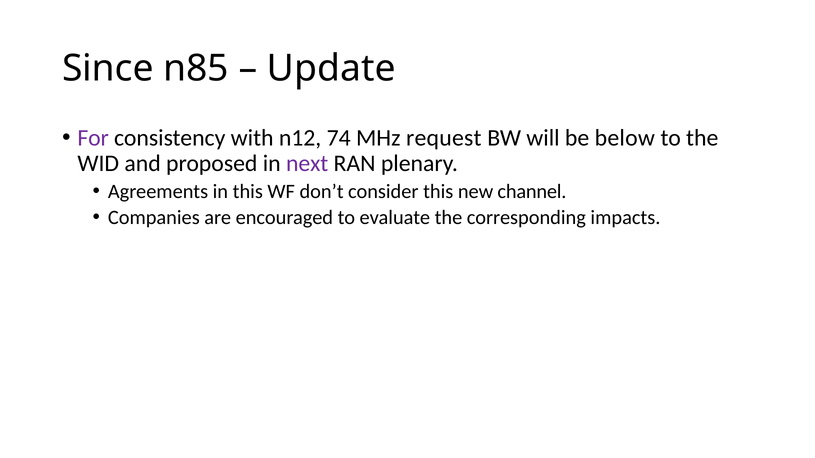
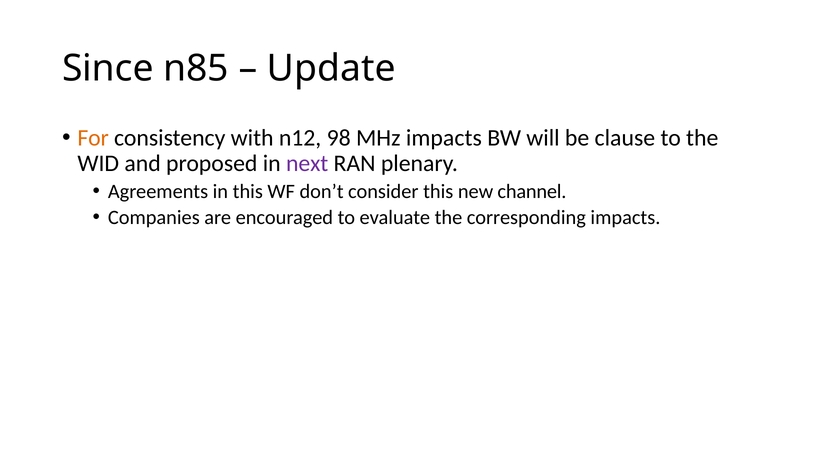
For colour: purple -> orange (93, 138)
74: 74 -> 98 (339, 138)
MHz request: request -> impacts (444, 138)
below: below -> clause (625, 138)
